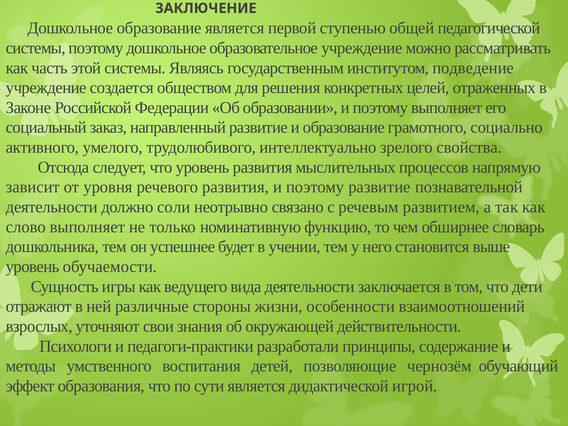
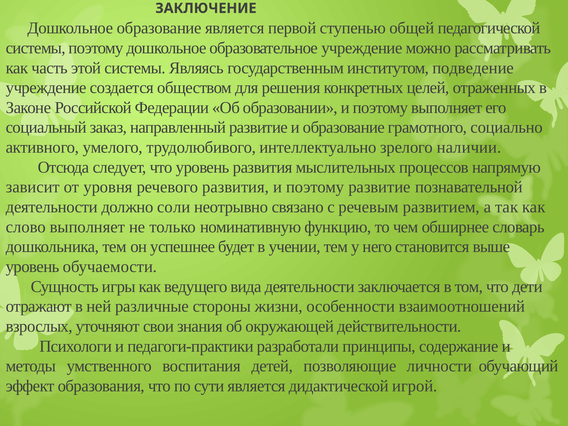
свойства: свойства -> наличии (469, 147)
чернозём: чернозём -> личности (439, 366)
